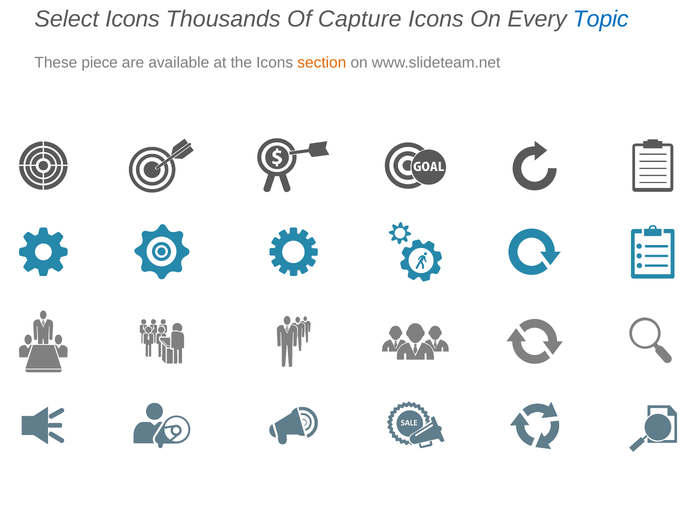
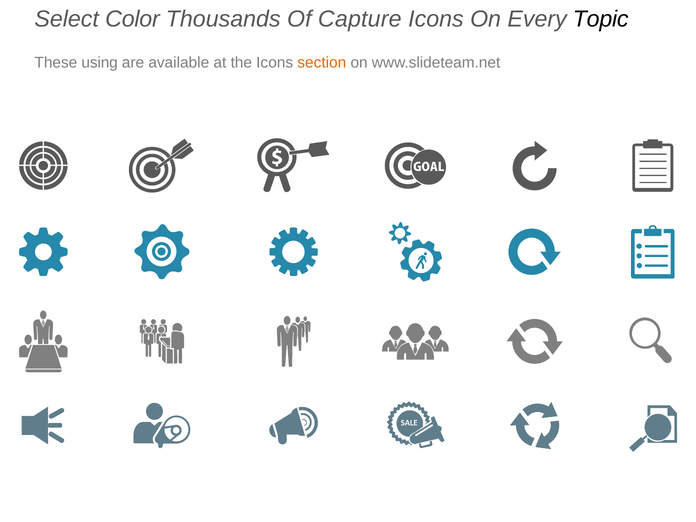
Select Icons: Icons -> Color (132, 19)
Topic colour: blue -> black (601, 19)
piece: piece -> using (100, 63)
